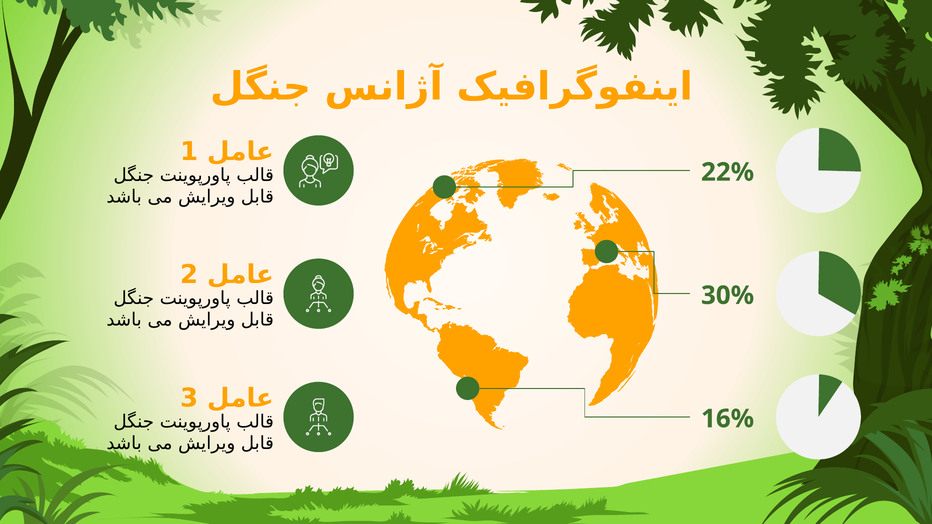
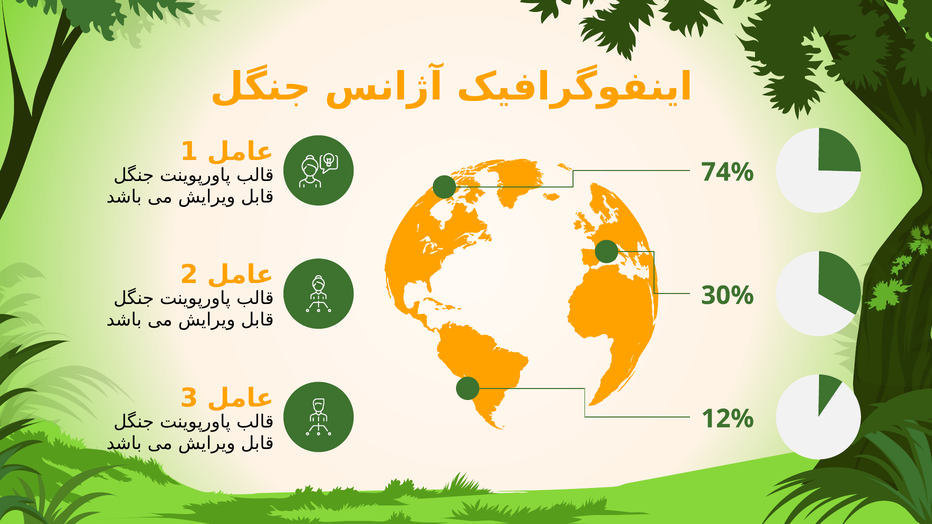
22%: 22% -> 74% (728, 172)
16%: 16% -> 12% (728, 419)
